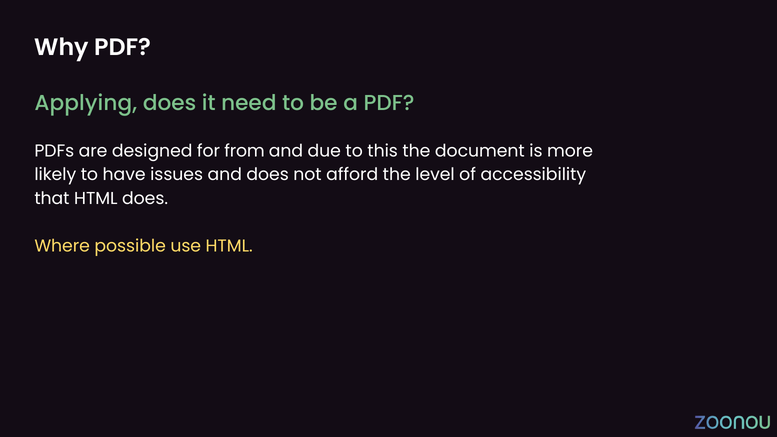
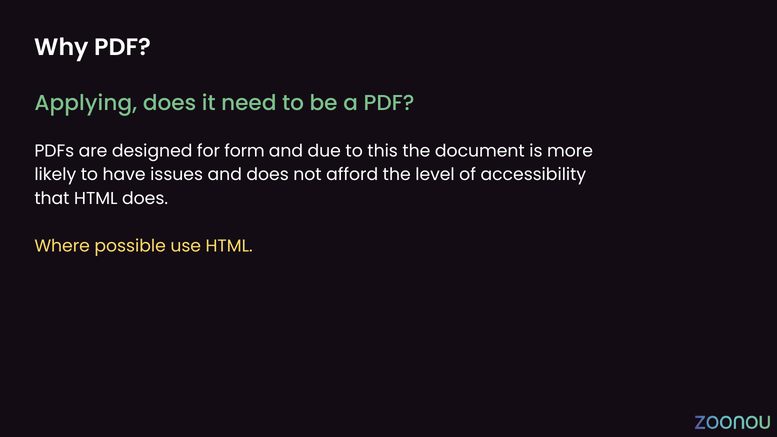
from: from -> form (244, 151)
